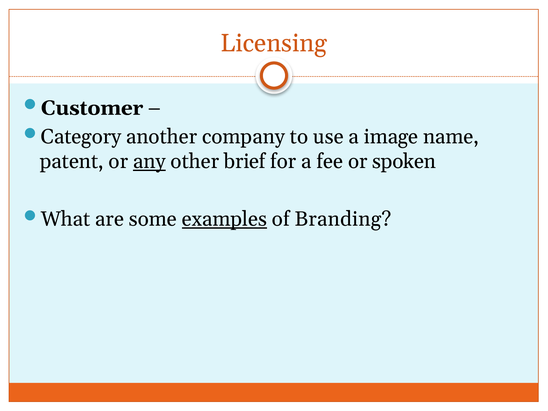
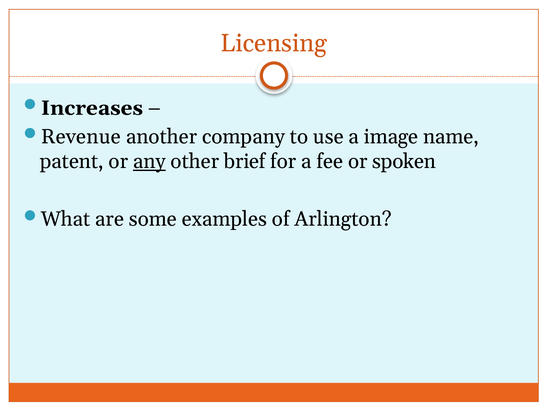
Customer: Customer -> Increases (92, 108)
Category: Category -> Revenue (81, 137)
examples underline: present -> none (224, 219)
Branding: Branding -> Arlington (343, 219)
